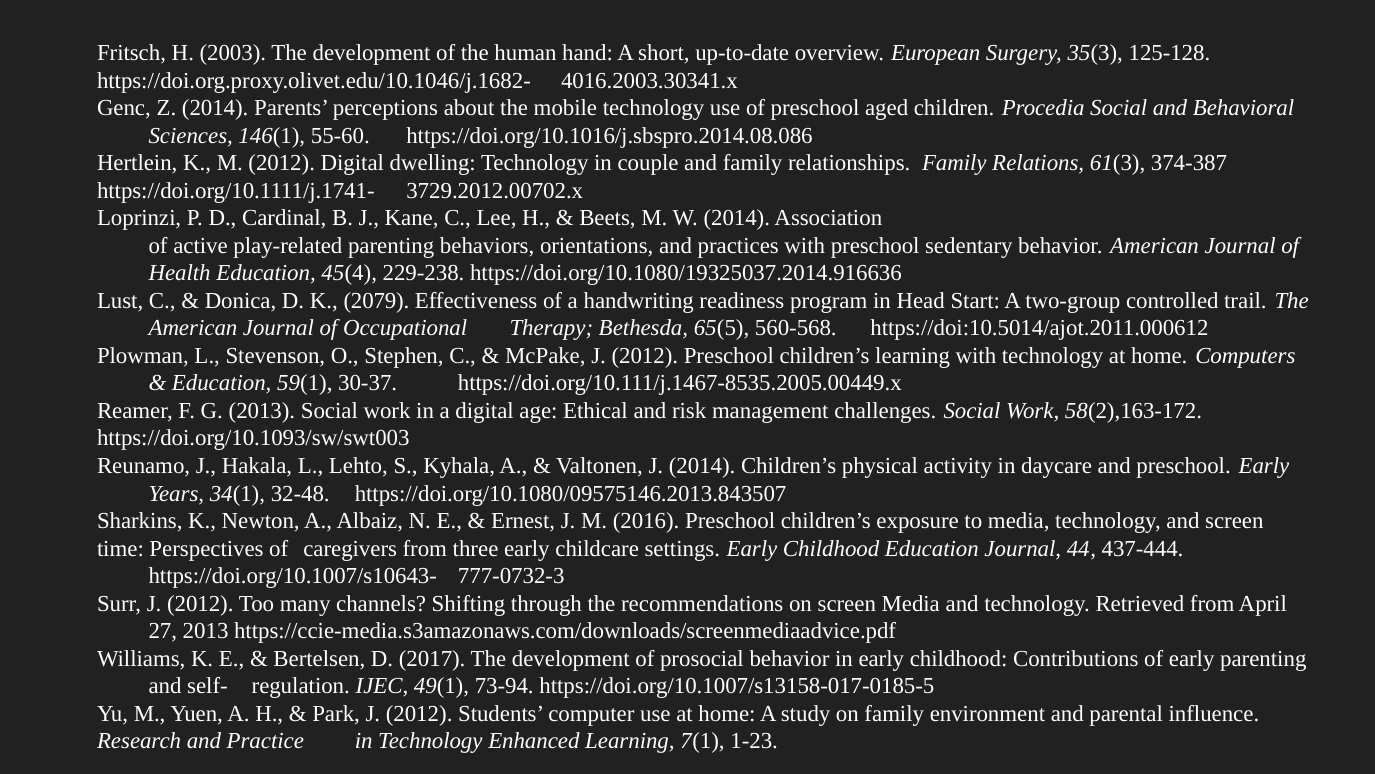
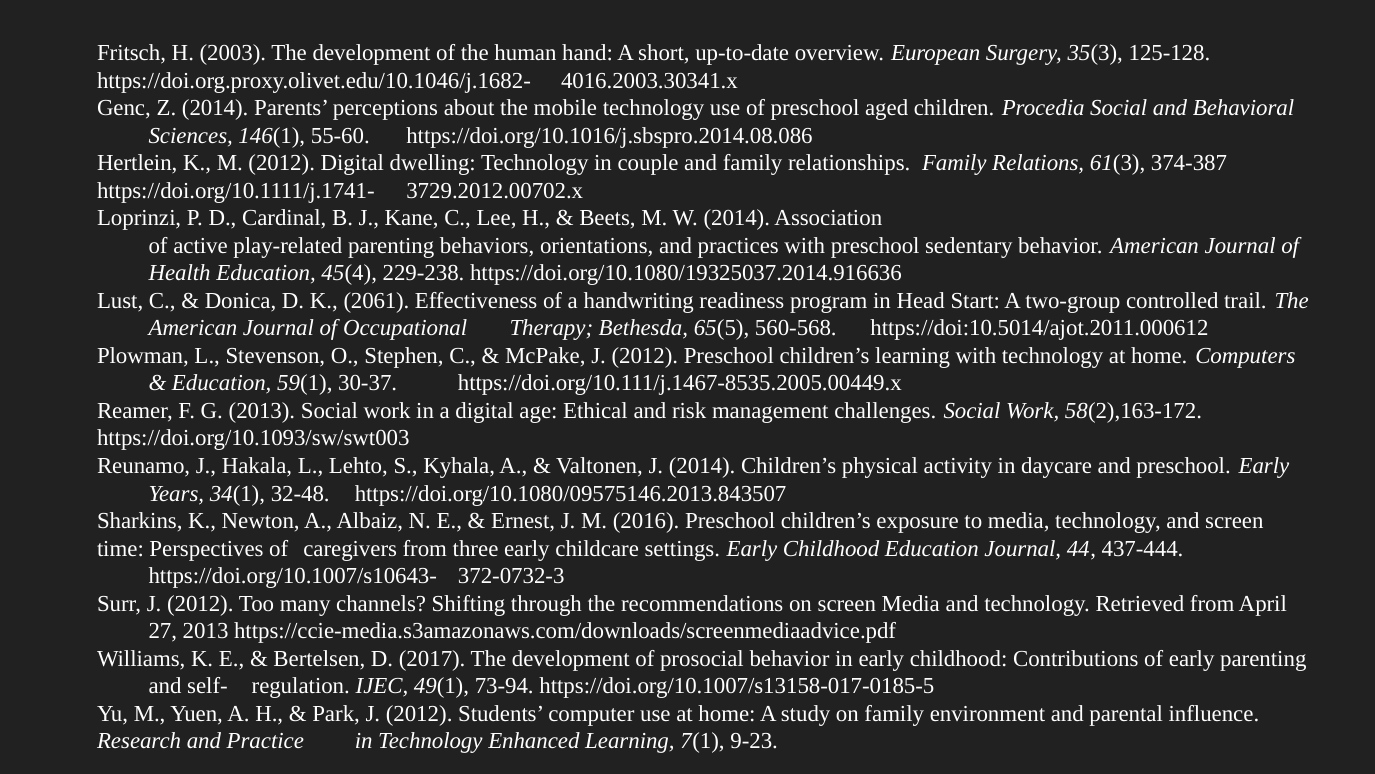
2079: 2079 -> 2061 (376, 301)
777-0732-3: 777-0732-3 -> 372-0732-3 (511, 576)
1-23: 1-23 -> 9-23 (754, 740)
